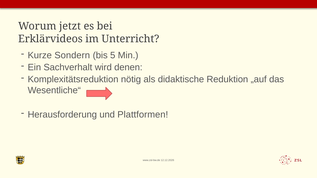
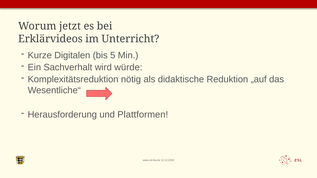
Sondern: Sondern -> Digitalen (72, 55)
denen: denen -> würde (128, 67)
